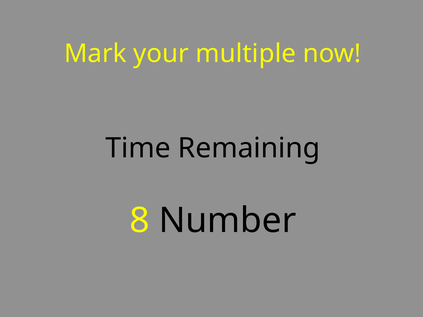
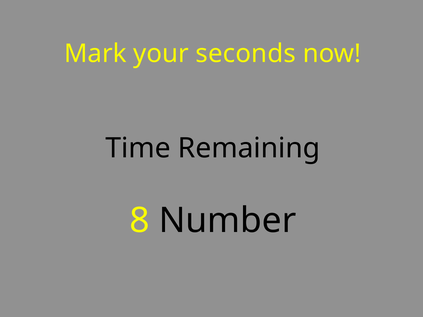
multiple: multiple -> seconds (246, 54)
